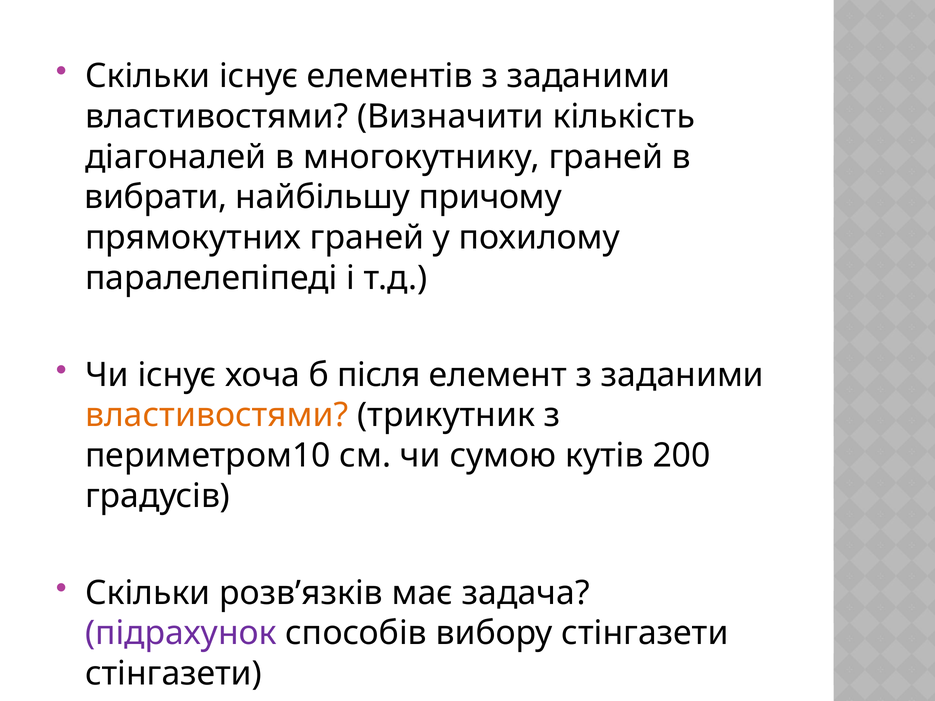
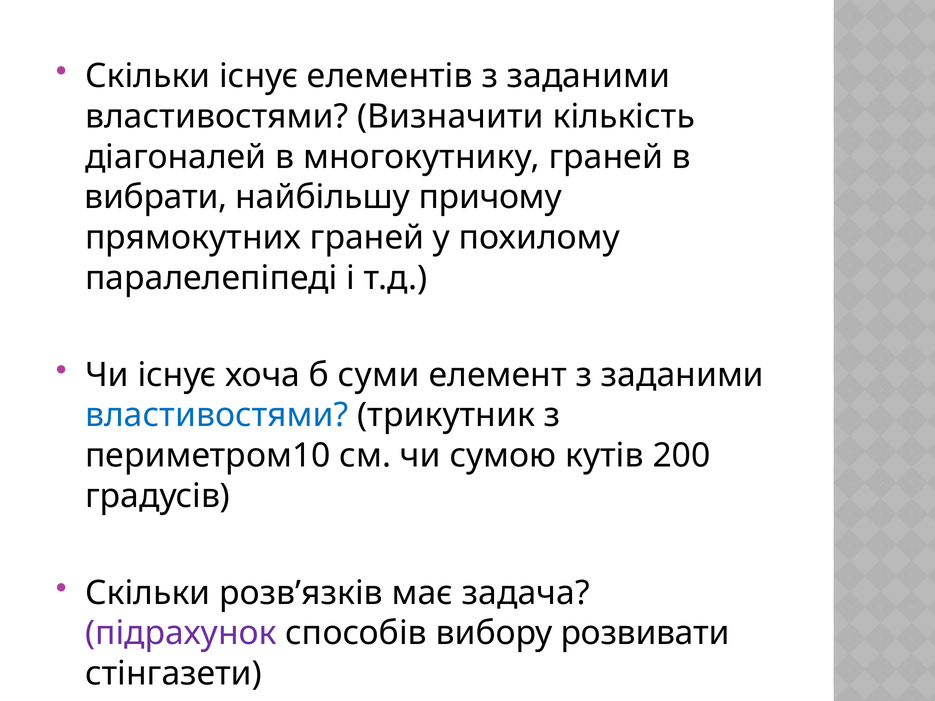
після: після -> суми (379, 375)
властивостями colour: orange -> blue (217, 415)
вибору стінгазети: стінгазети -> розвивати (645, 634)
